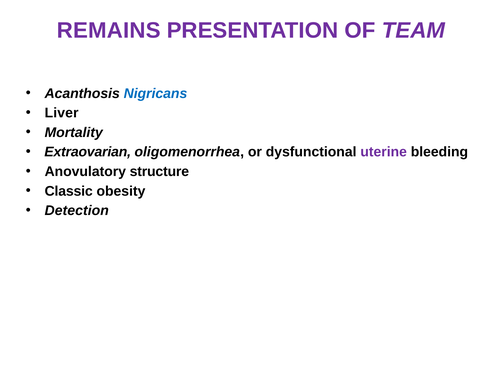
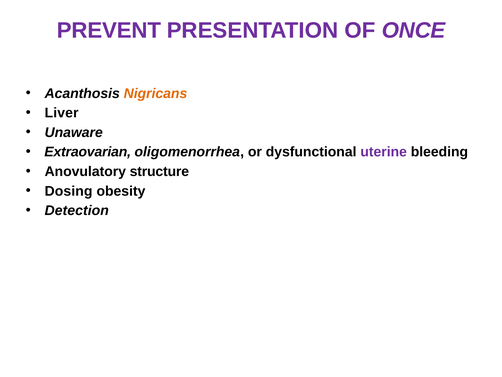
REMAINS: REMAINS -> PREVENT (109, 31)
TEAM: TEAM -> ONCE (414, 31)
Nigricans colour: blue -> orange (155, 93)
Mortality: Mortality -> Unaware (74, 132)
Classic: Classic -> Dosing (69, 191)
